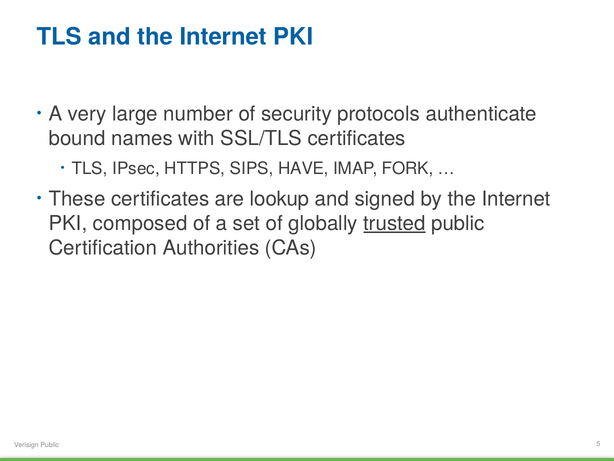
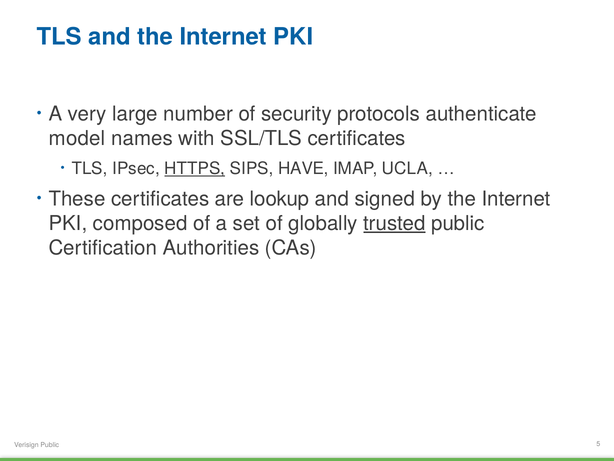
bound: bound -> model (77, 138)
HTTPS underline: none -> present (195, 168)
FORK: FORK -> UCLA (407, 168)
